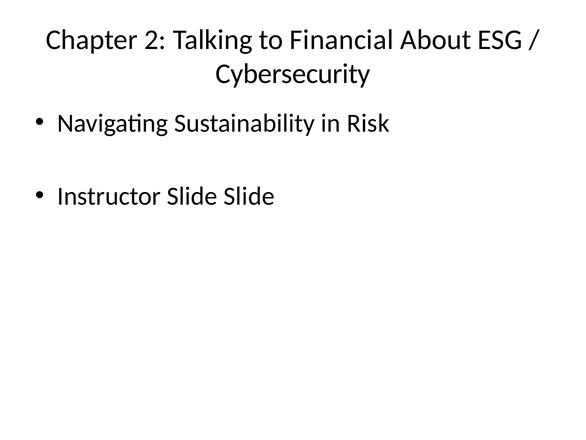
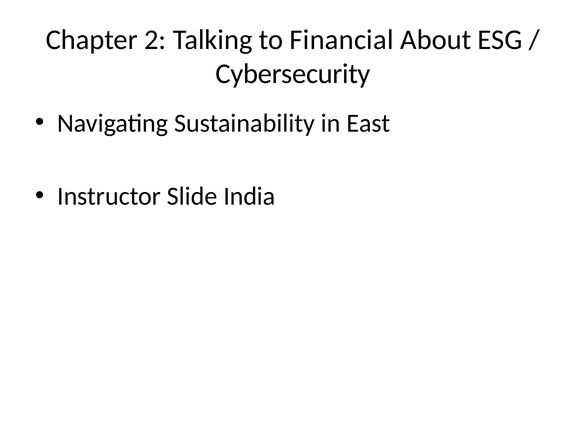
Risk: Risk -> East (368, 123)
Slide Slide: Slide -> India (249, 196)
